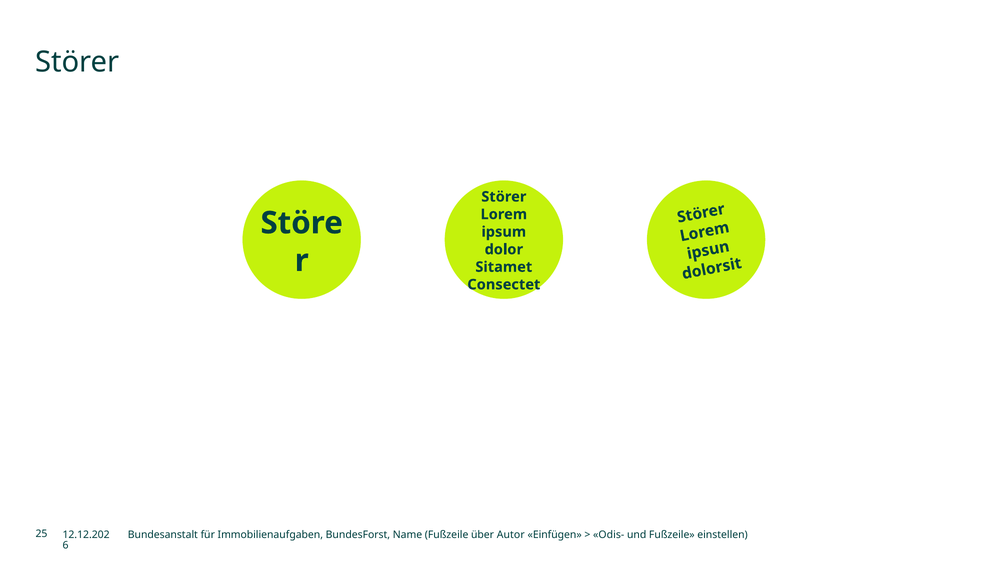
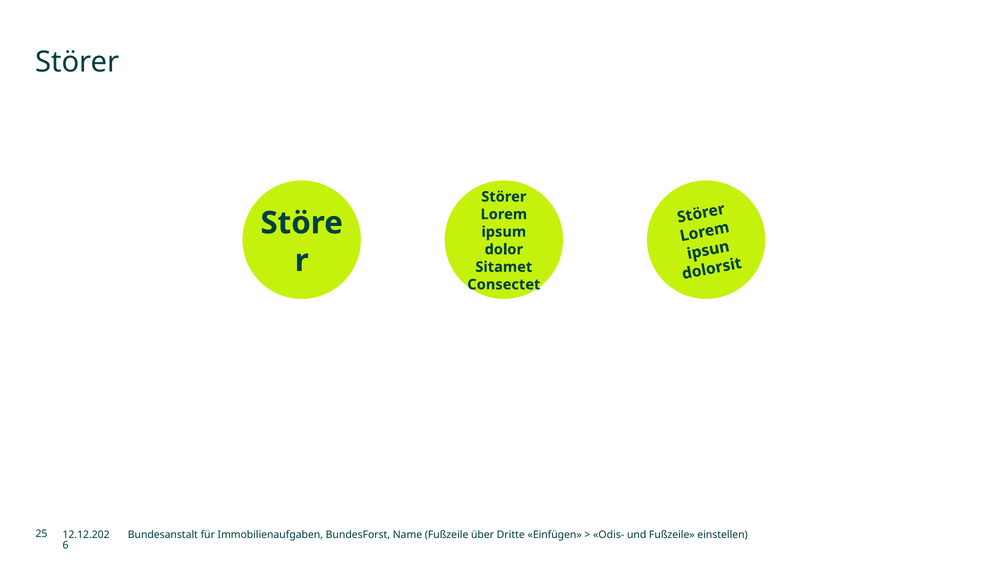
Autor: Autor -> Dritte (511, 534)
